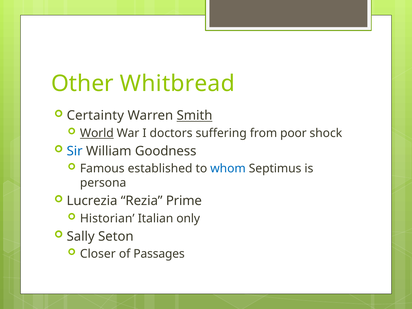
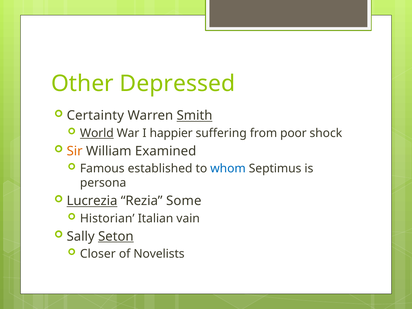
Whitbread: Whitbread -> Depressed (177, 84)
doctors: doctors -> happier (171, 133)
Sir colour: blue -> orange (75, 151)
Goodness: Goodness -> Examined (166, 151)
Lucrezia underline: none -> present (92, 201)
Prime: Prime -> Some (184, 201)
only: only -> vain (188, 218)
Seton underline: none -> present (116, 236)
Passages: Passages -> Novelists (159, 254)
